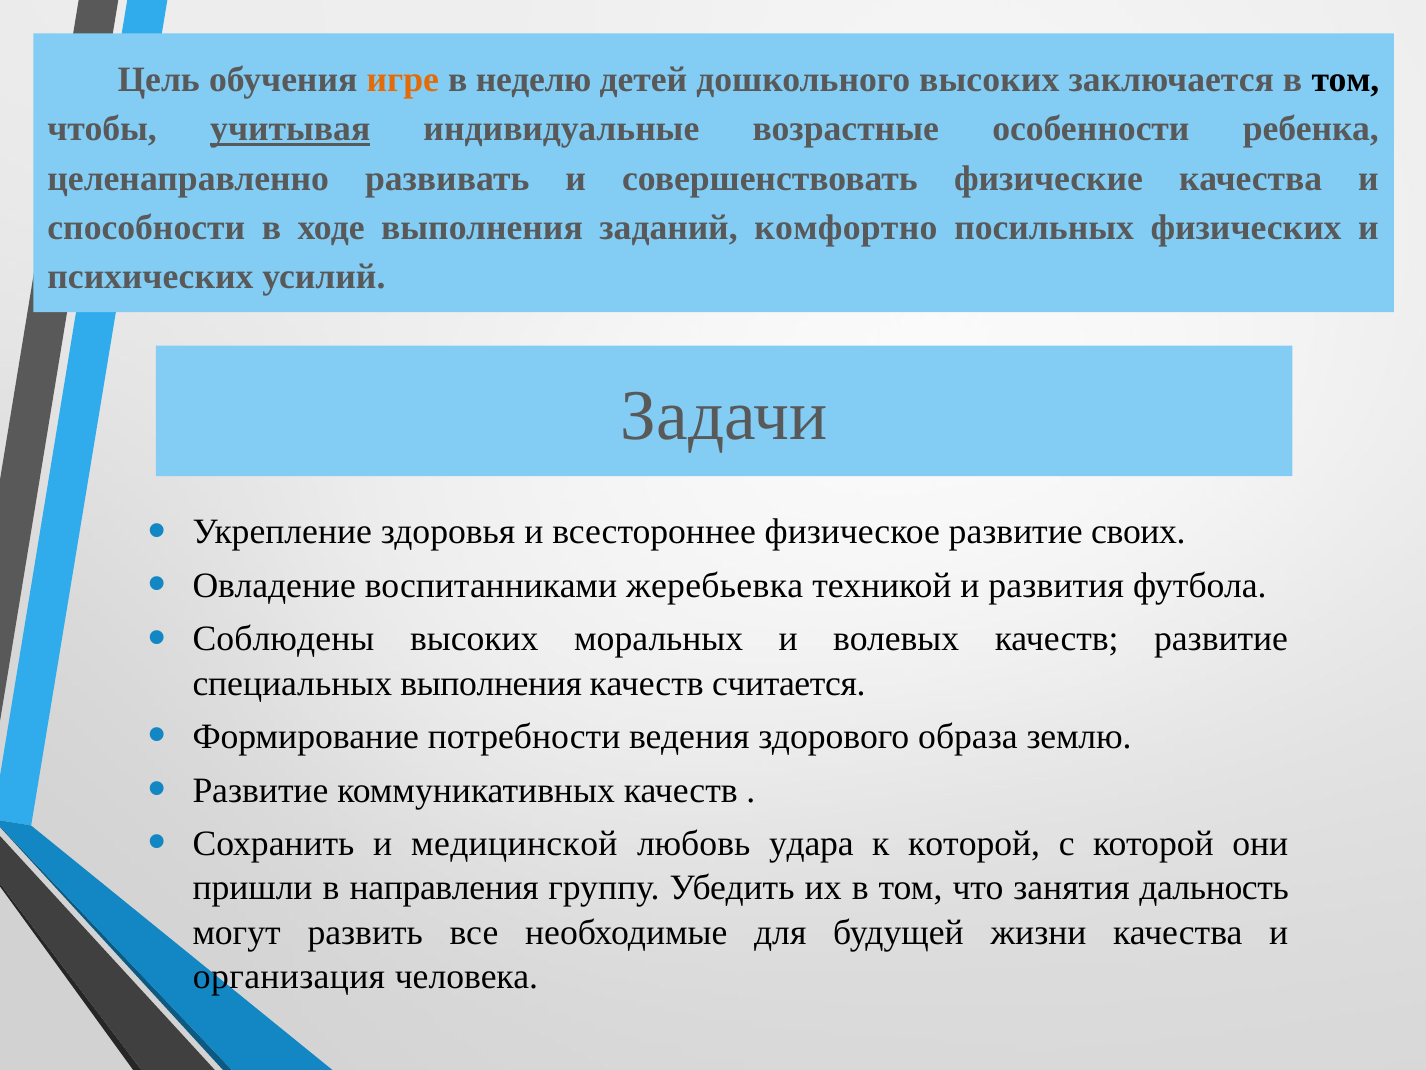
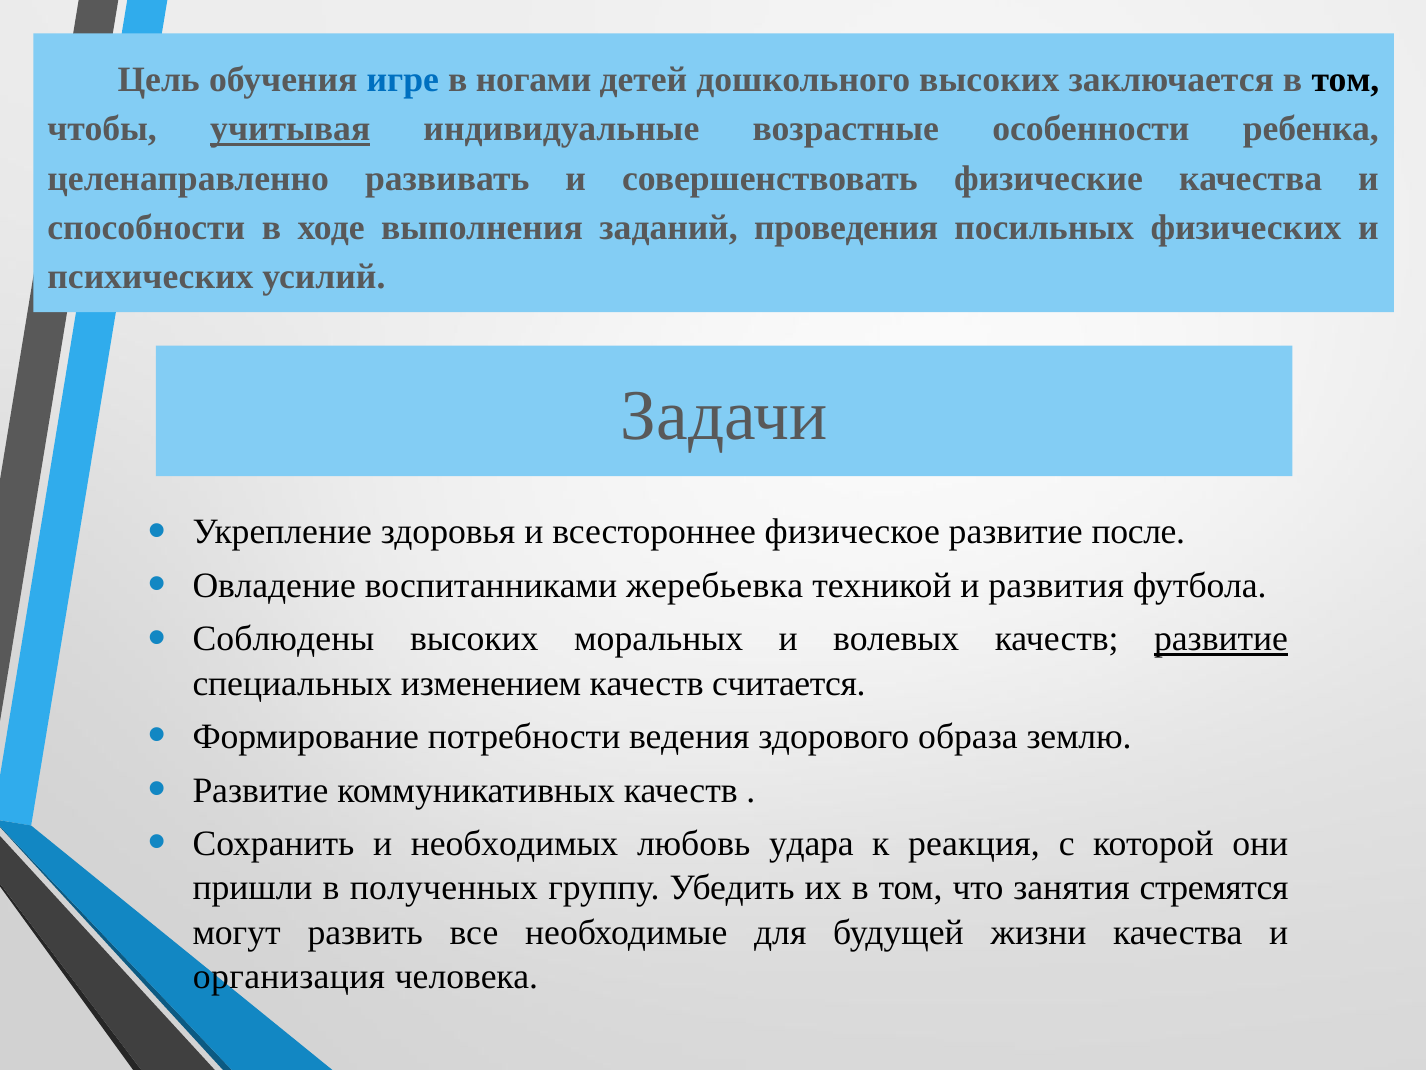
игре colour: orange -> blue (403, 80)
неделю: неделю -> ногами (534, 80)
комфортно: комфортно -> проведения (846, 228)
своих: своих -> после (1138, 532)
развитие underline: none -> present (1221, 639)
специальных выполнения: выполнения -> изменением (491, 683)
медицинской: медицинской -> необходимых (515, 843)
к которой: которой -> реакция (974, 843)
направления: направления -> полученных (444, 888)
дальность: дальность -> стремятся (1214, 888)
